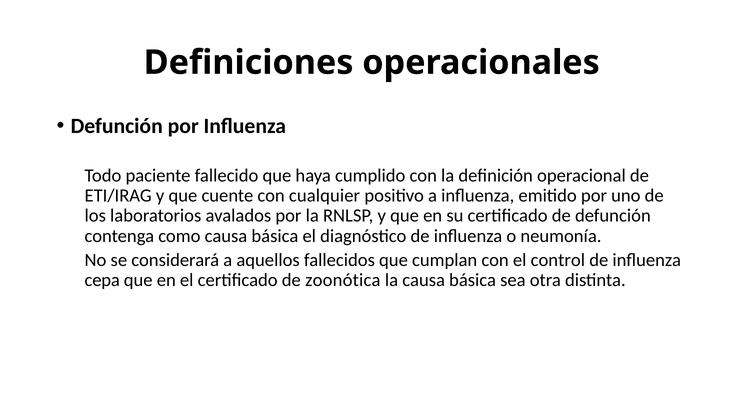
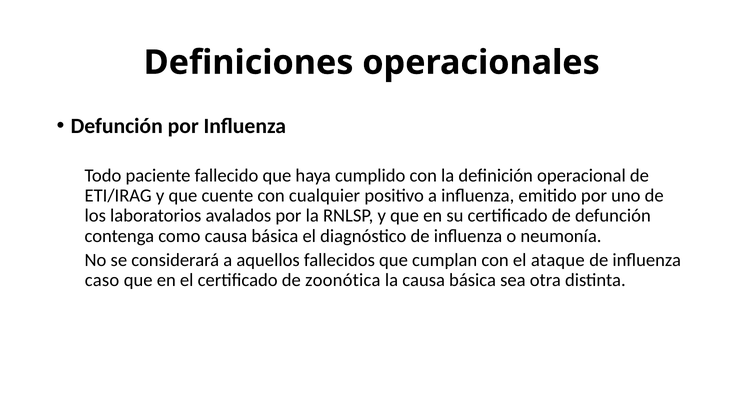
control: control -> ataque (558, 260)
cepa: cepa -> caso (102, 280)
